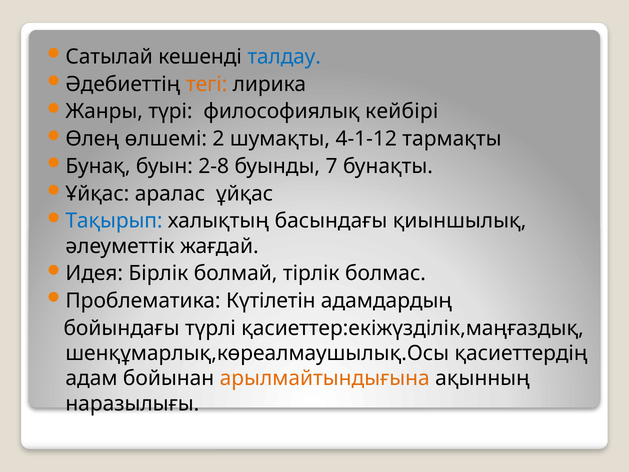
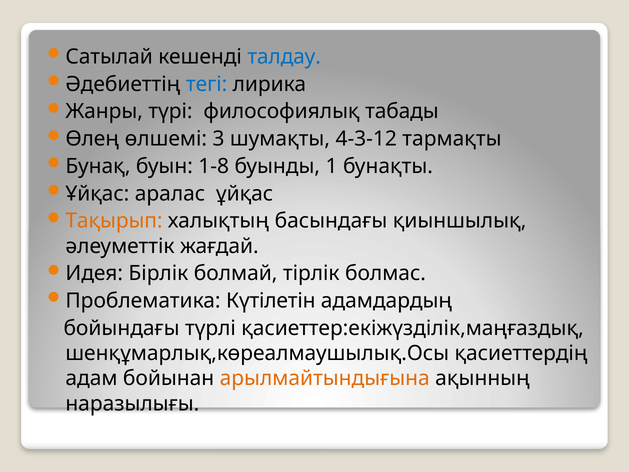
тегі colour: orange -> blue (207, 84)
кейбірі: кейбірі -> табады (402, 111)
2: 2 -> 3 (218, 139)
4-1-12: 4-1-12 -> 4-3-12 (366, 139)
2-8: 2-8 -> 1-8 (214, 166)
7: 7 -> 1 (332, 166)
Тақырып colour: blue -> orange (114, 221)
